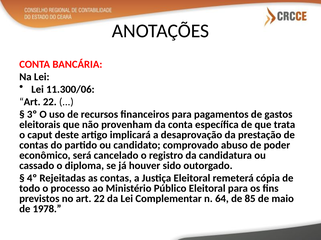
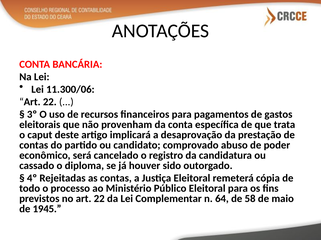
85: 85 -> 58 (250, 199)
1978: 1978 -> 1945 (47, 209)
